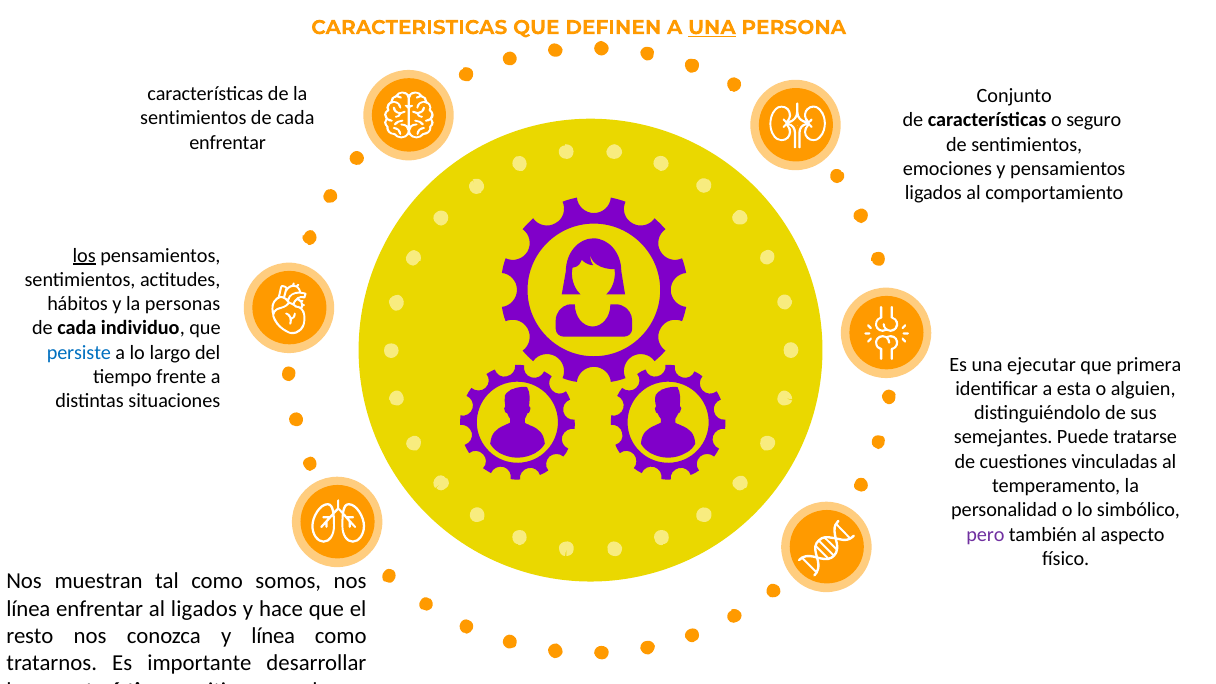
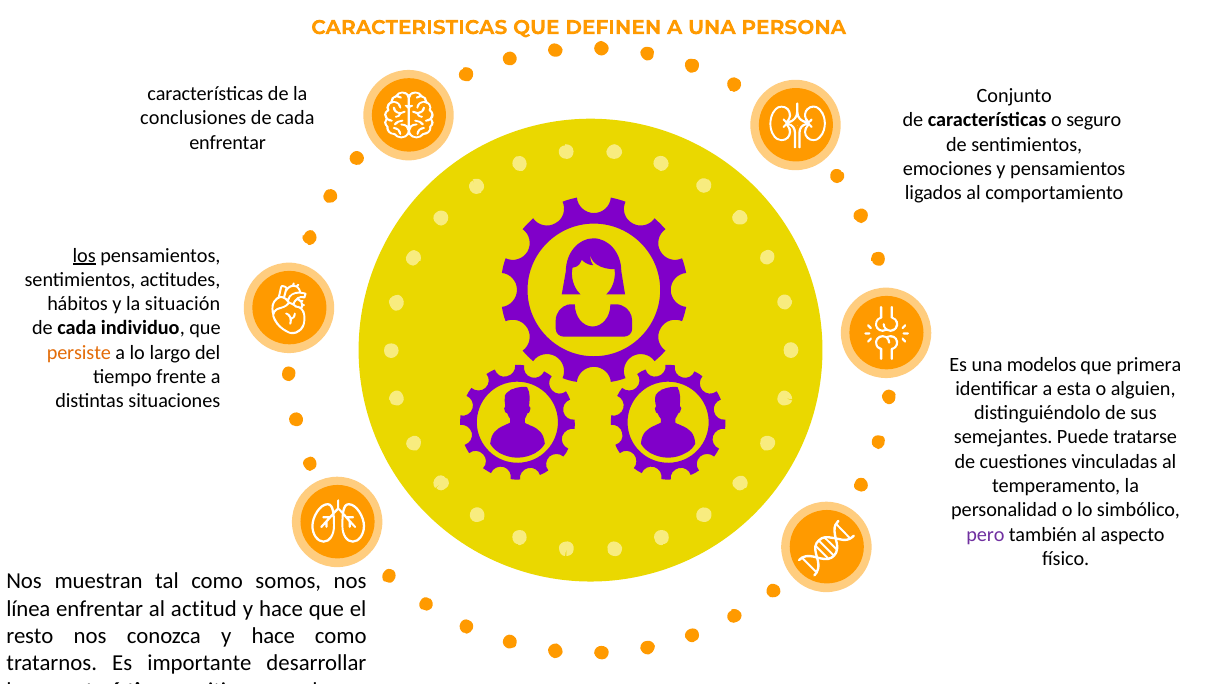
UNA underline: present -> none (712, 27)
sentimientos: sentimientos -> conclusiones (193, 118)
personas: personas -> situación (183, 304)
persiste colour: blue -> orange (79, 353)
ejecutar: ejecutar -> modelos (1042, 364)
al ligados: ligados -> actitud (204, 609)
conozca y línea: línea -> hace (273, 636)
